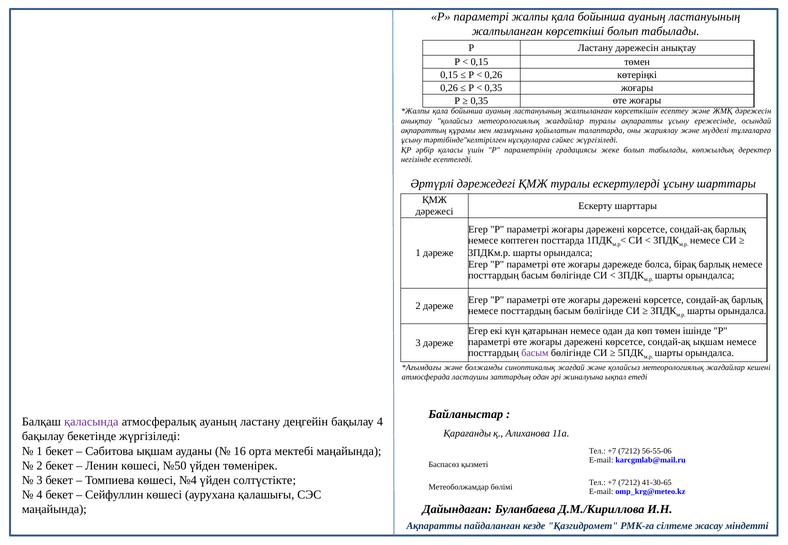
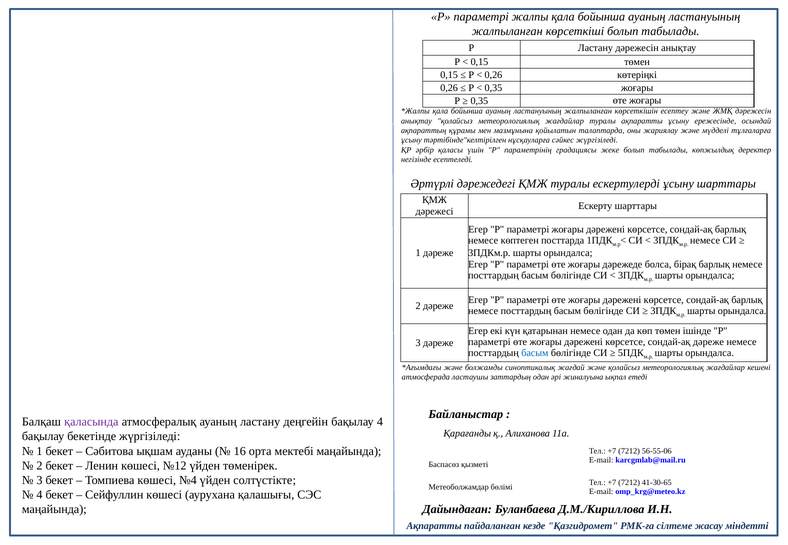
сондай-ақ ықшам: ықшам -> дәреже (708, 342)
басым colour: purple -> blue (535, 353)
№50: №50 -> №12 (175, 466)
